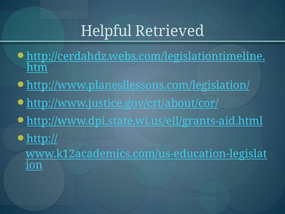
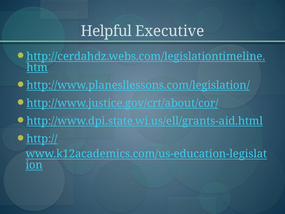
Retrieved: Retrieved -> Executive (170, 31)
